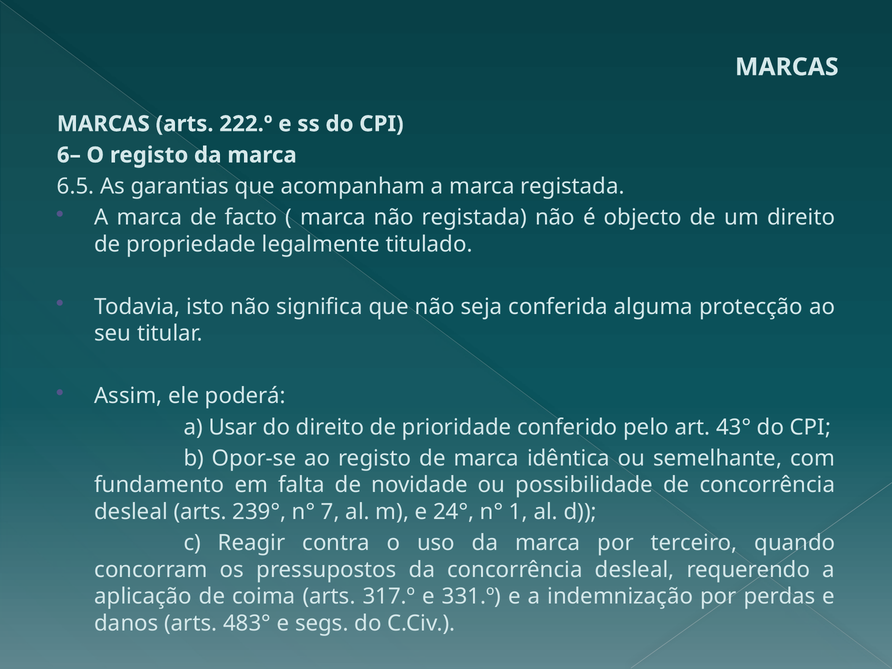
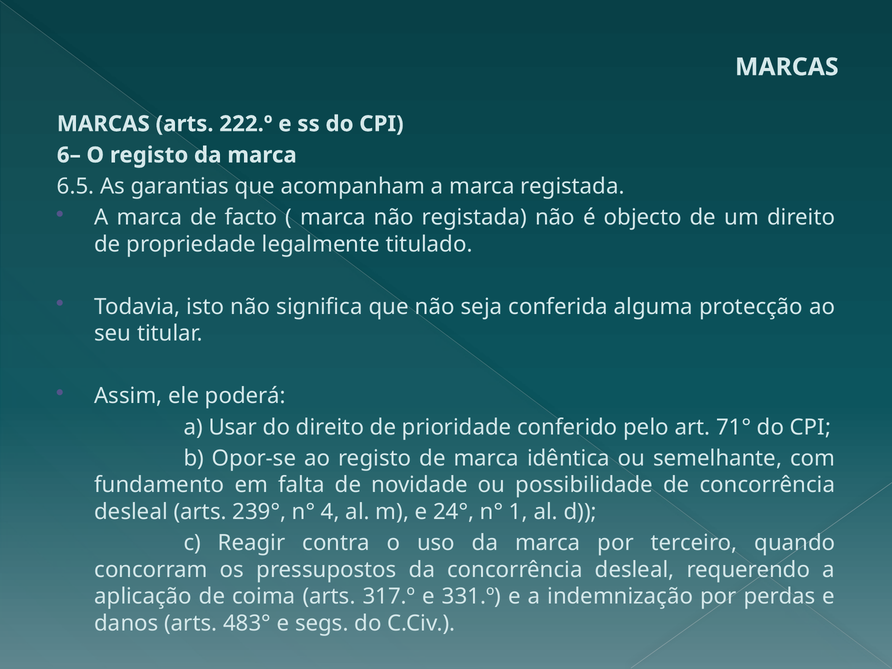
43°: 43° -> 71° (734, 427)
7: 7 -> 4 (330, 512)
